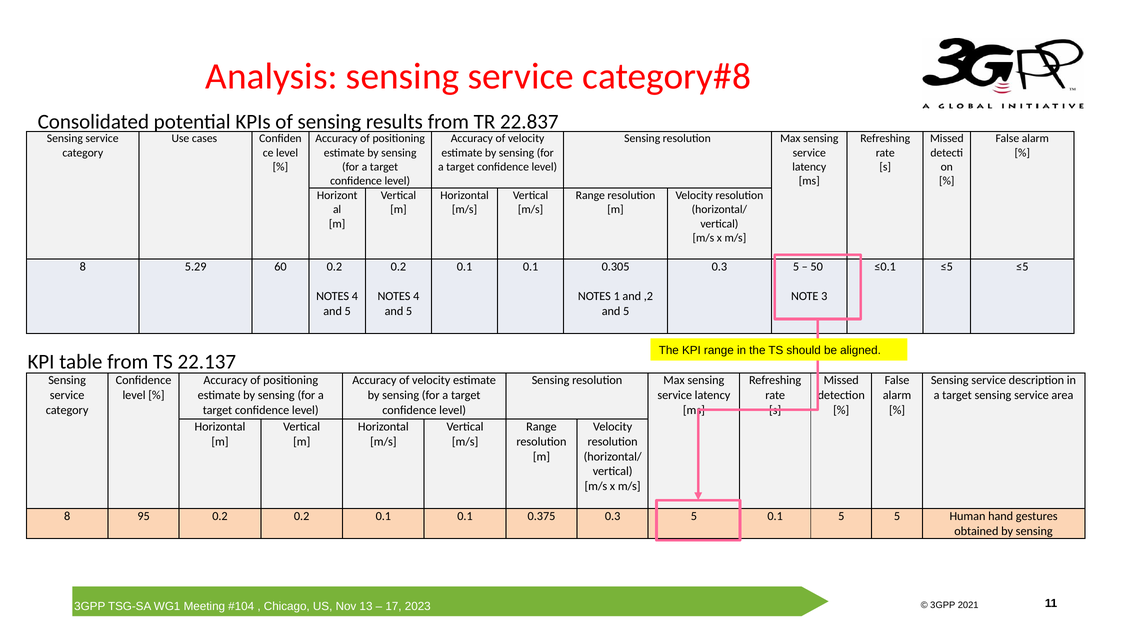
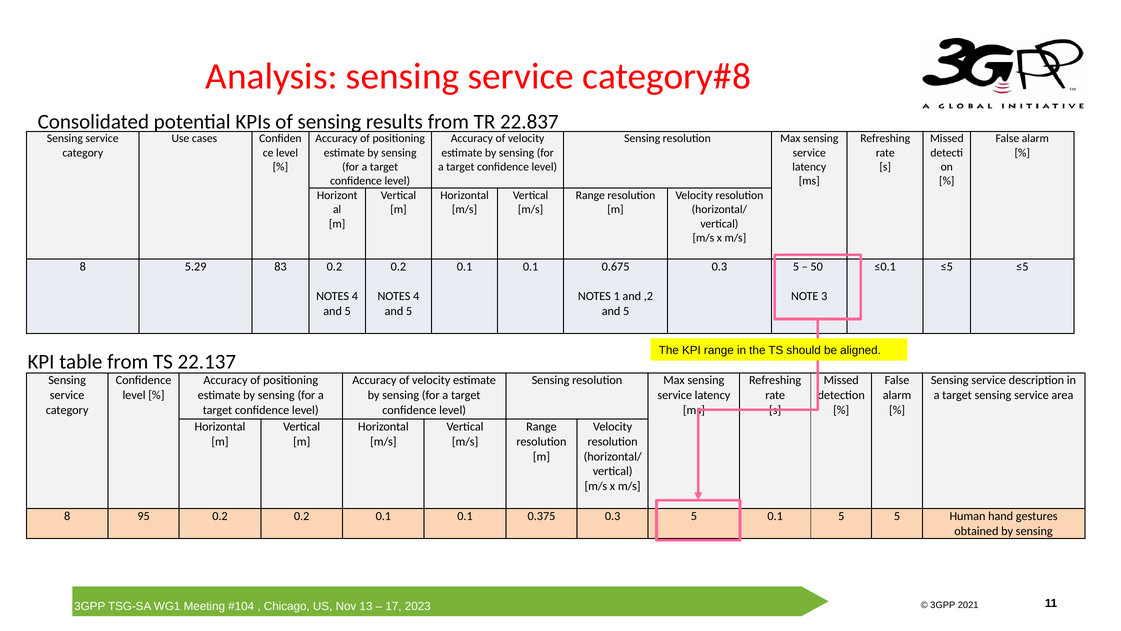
60: 60 -> 83 (280, 266)
0.305: 0.305 -> 0.675 (616, 266)
